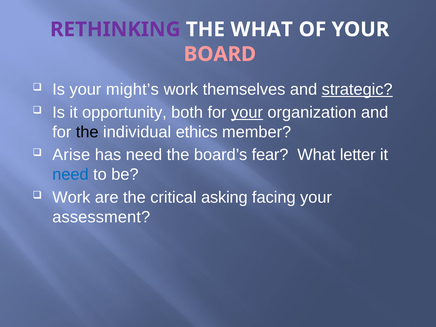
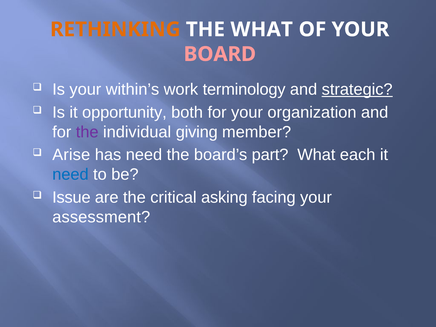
RETHINKING colour: purple -> orange (115, 29)
might’s: might’s -> within’s (132, 89)
themselves: themselves -> terminology (244, 89)
your underline: present -> none (247, 112)
the colour: black -> purple (87, 132)
ethics: ethics -> giving (197, 132)
fear: fear -> part (270, 155)
letter: letter -> each (358, 155)
Work: Work -> Issue (71, 197)
